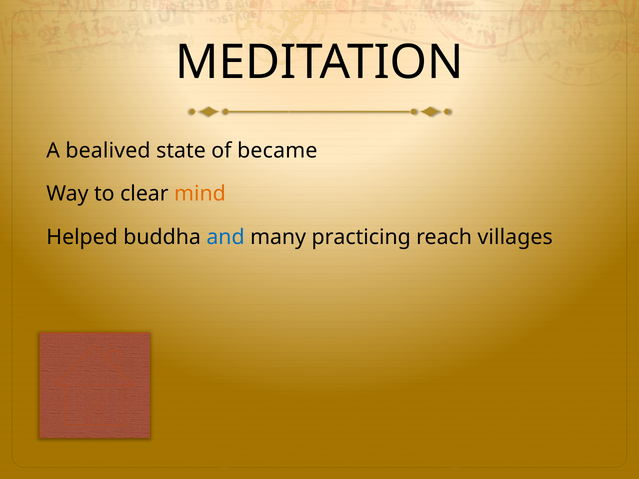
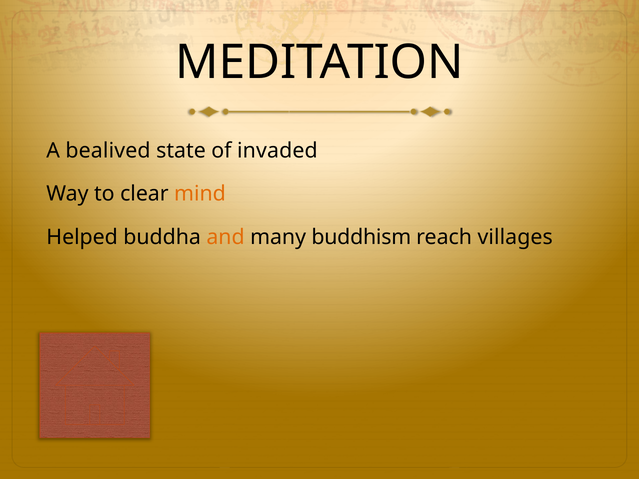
became: became -> invaded (277, 151)
and colour: blue -> orange (226, 237)
practicing: practicing -> buddhism (361, 237)
